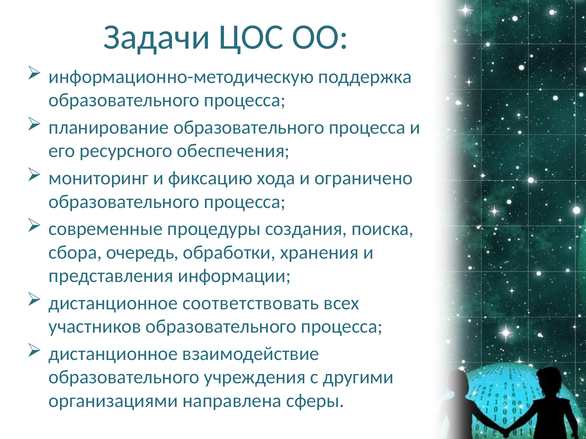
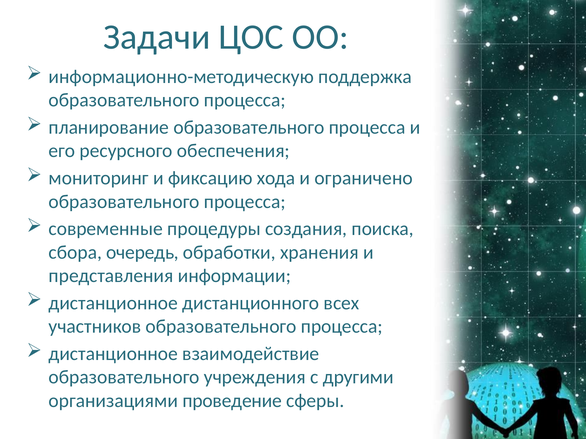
соответствовать: соответствовать -> дистанционного (251, 303)
направлена: направлена -> проведение (232, 401)
